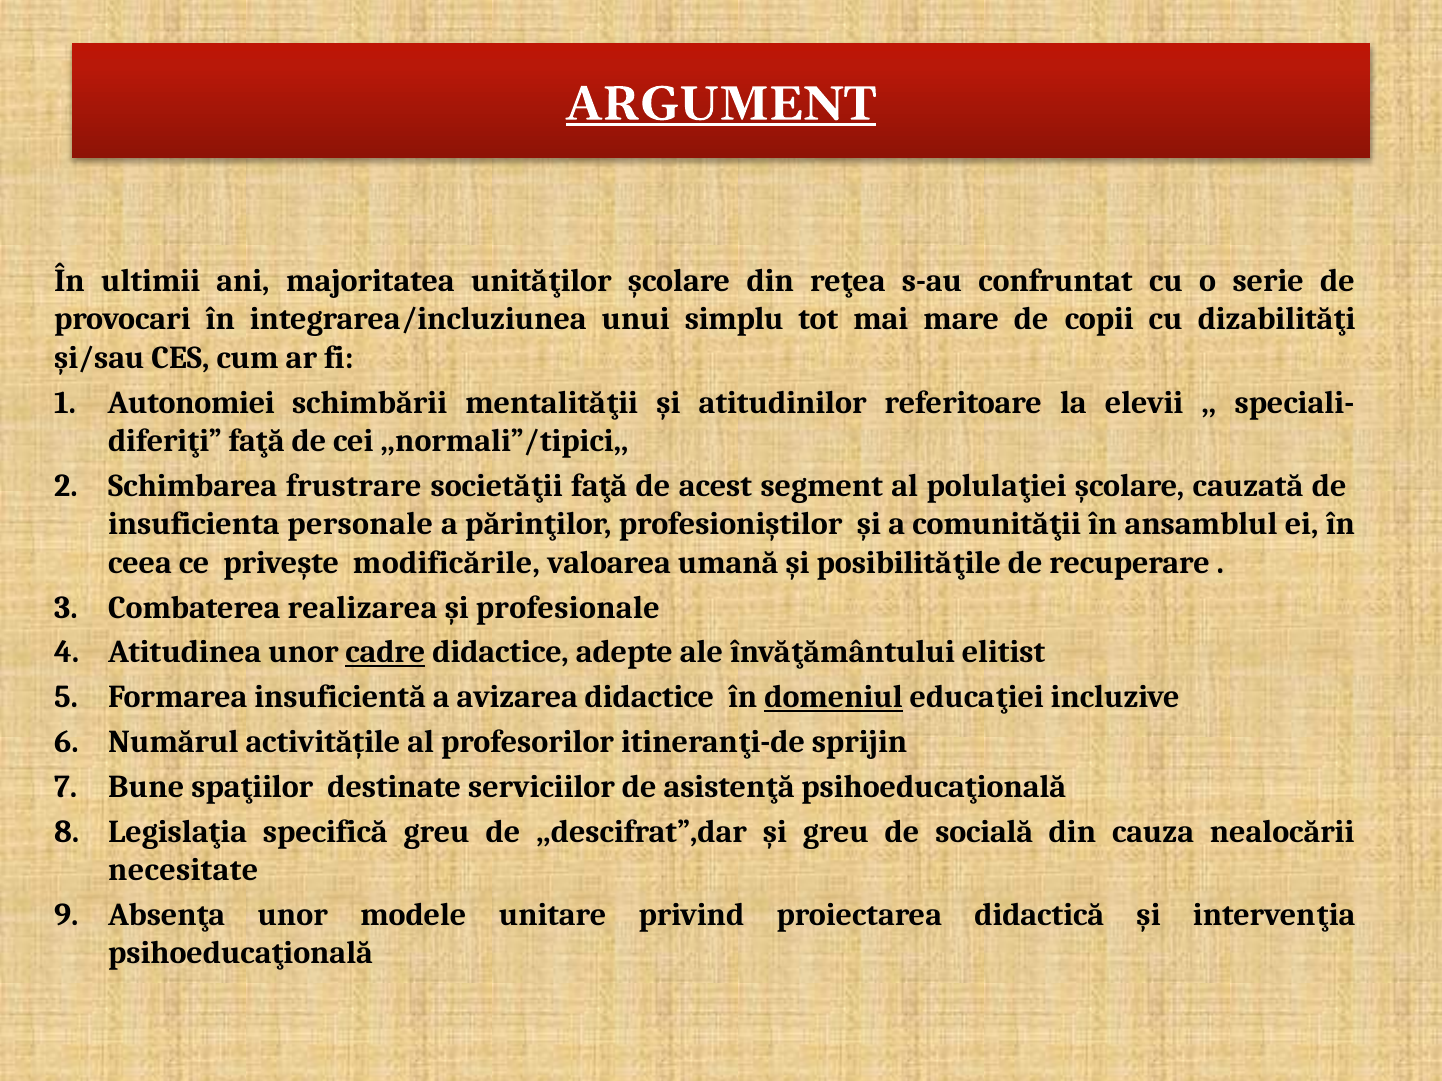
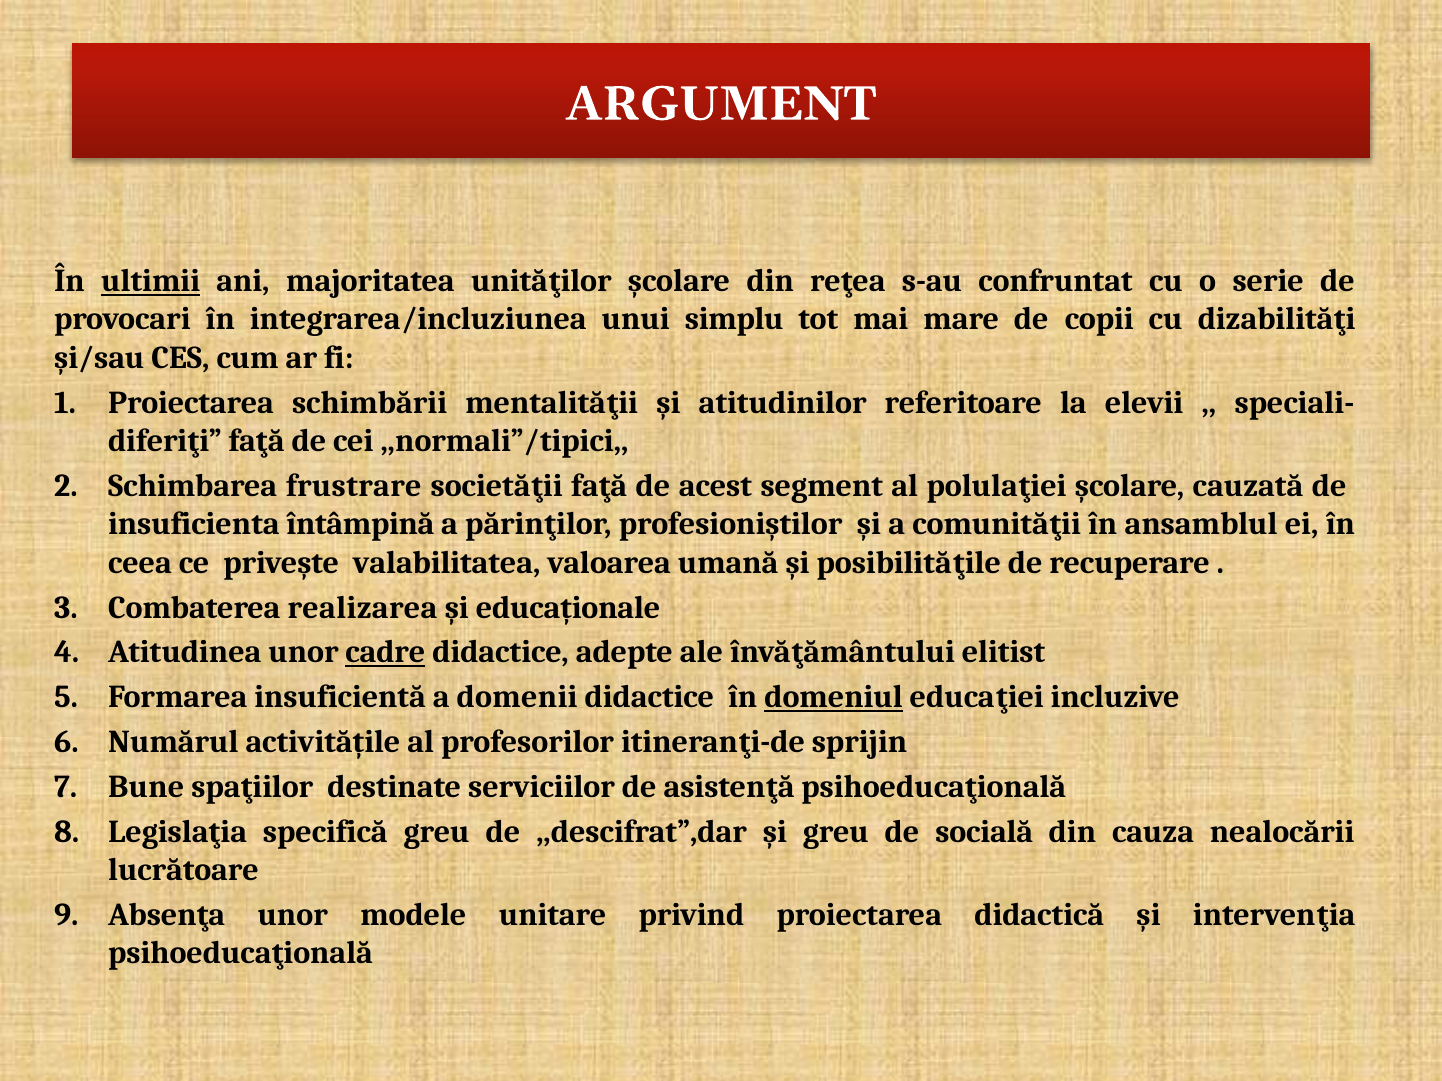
ARGUMENT underline: present -> none (721, 104)
ultimii underline: none -> present (151, 281)
Autonomiei: Autonomiei -> Proiectarea (191, 403)
personale: personale -> întâmpină (360, 524)
modificările: modificările -> valabilitatea (447, 563)
profesionale: profesionale -> educaționale (568, 608)
avizarea: avizarea -> domenii (517, 697)
necesitate: necesitate -> lucrătoare (183, 870)
